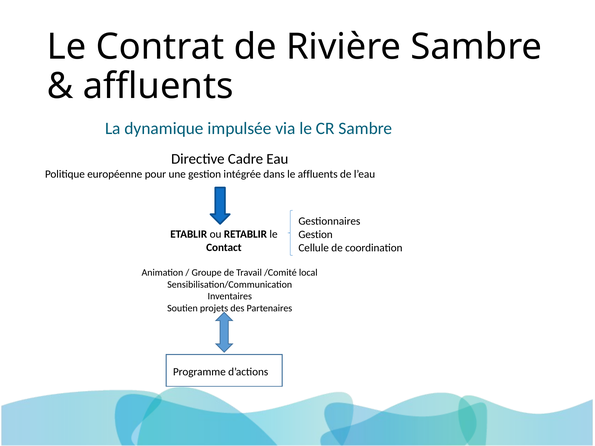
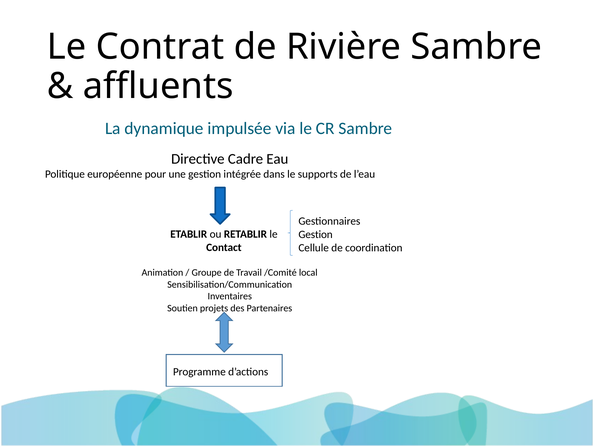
le affluents: affluents -> supports (318, 174)
